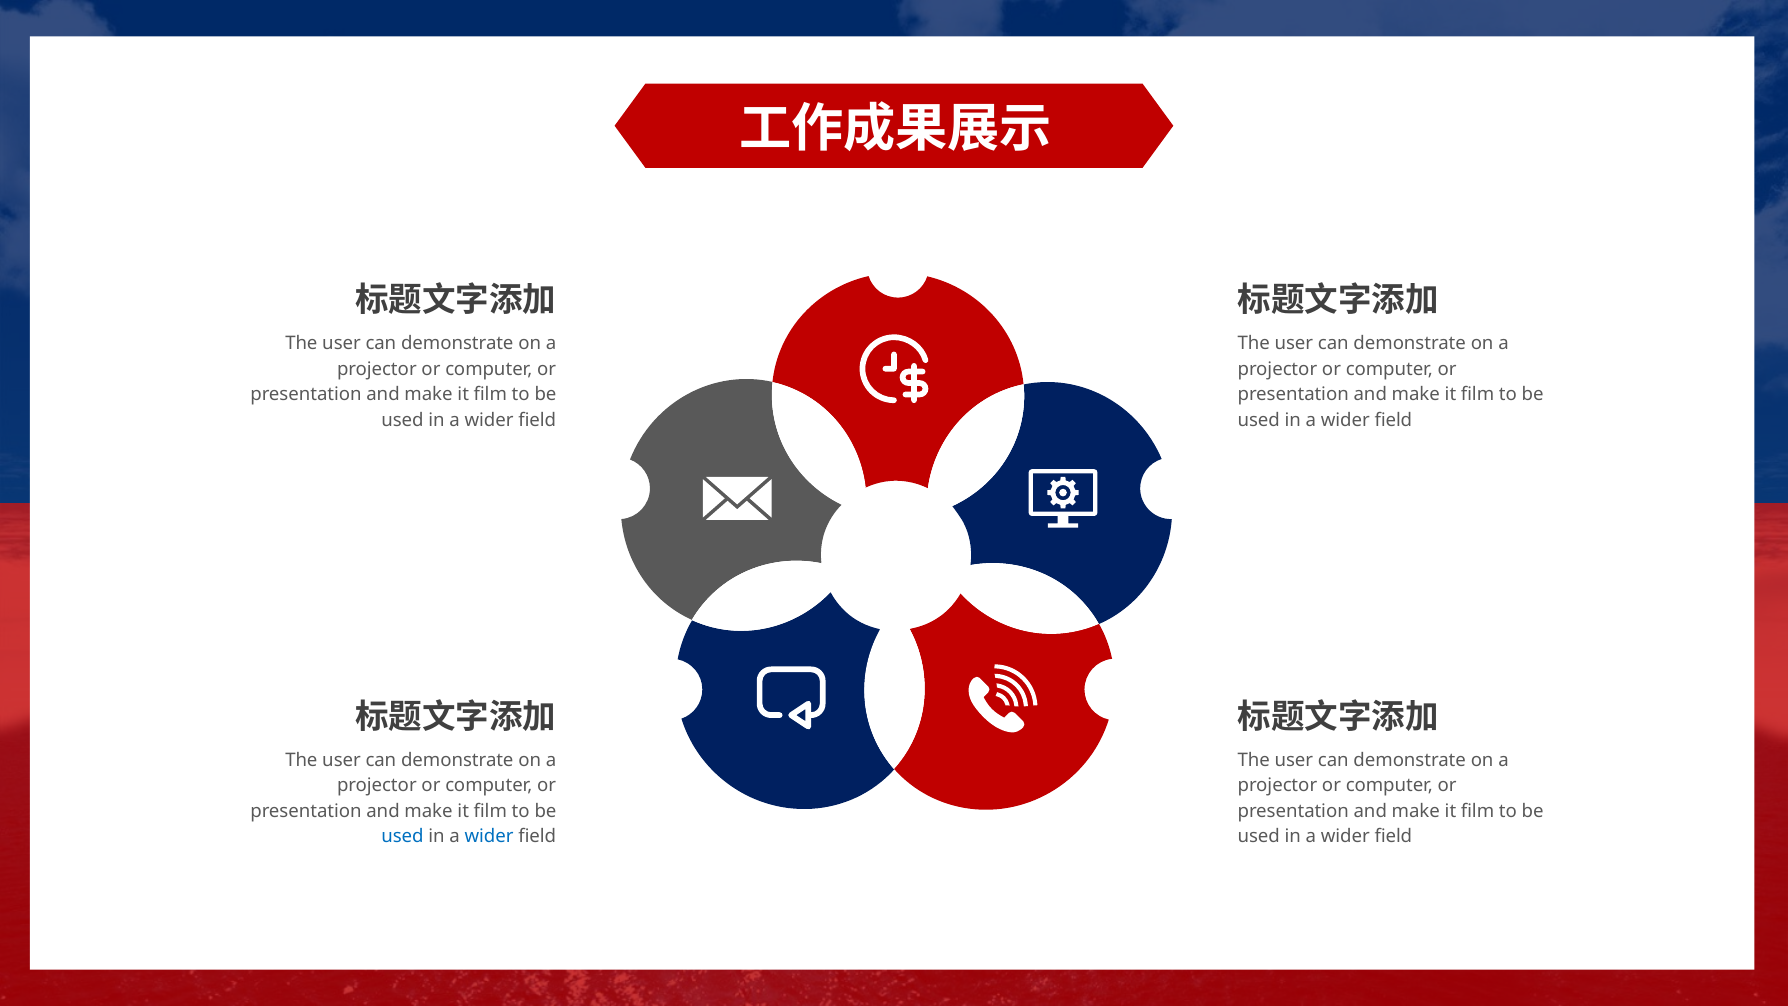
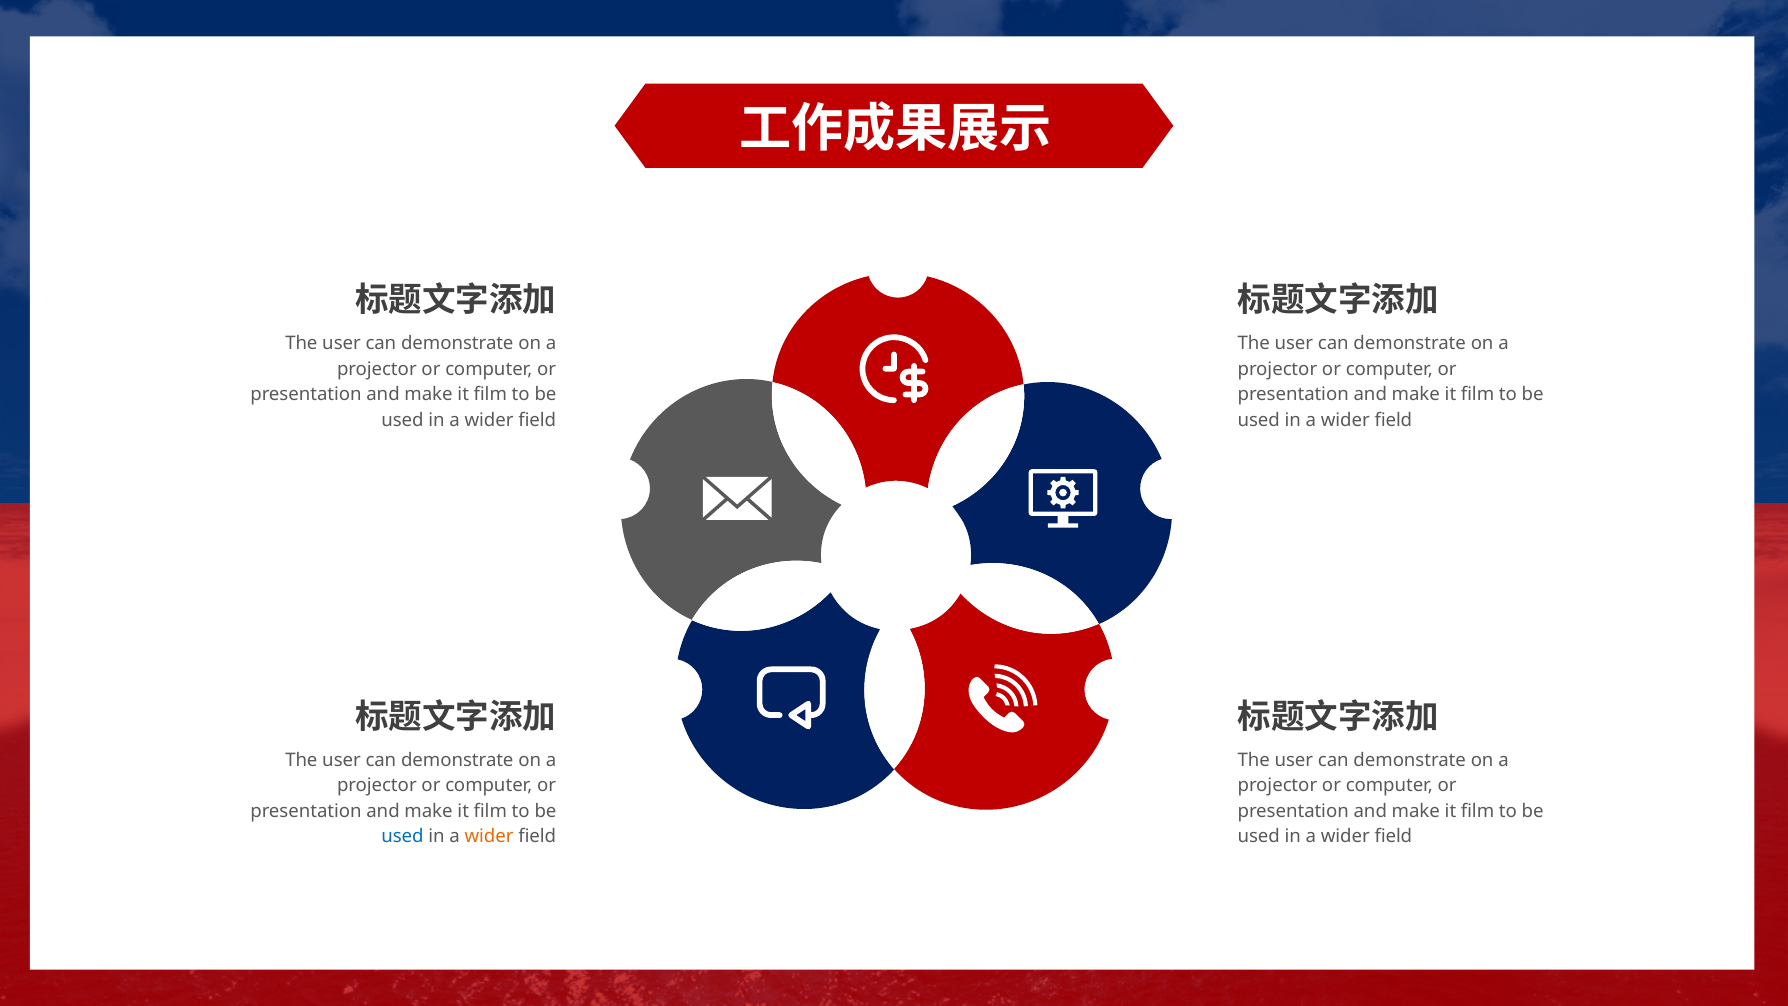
wider colour: blue -> orange (489, 837)
